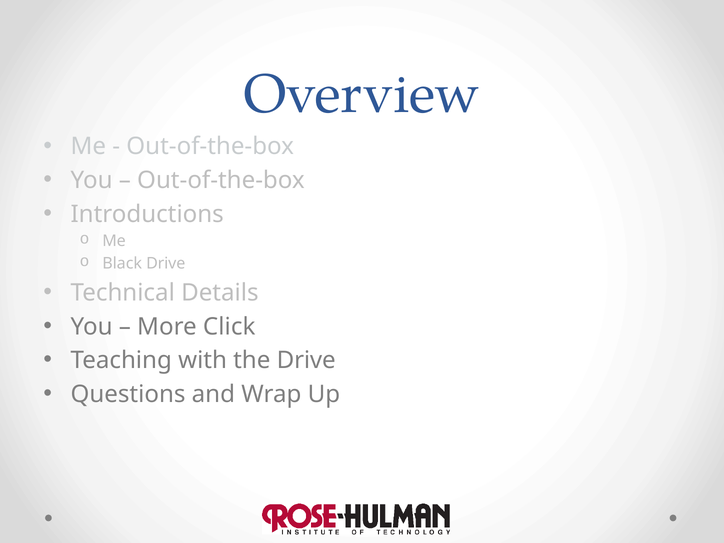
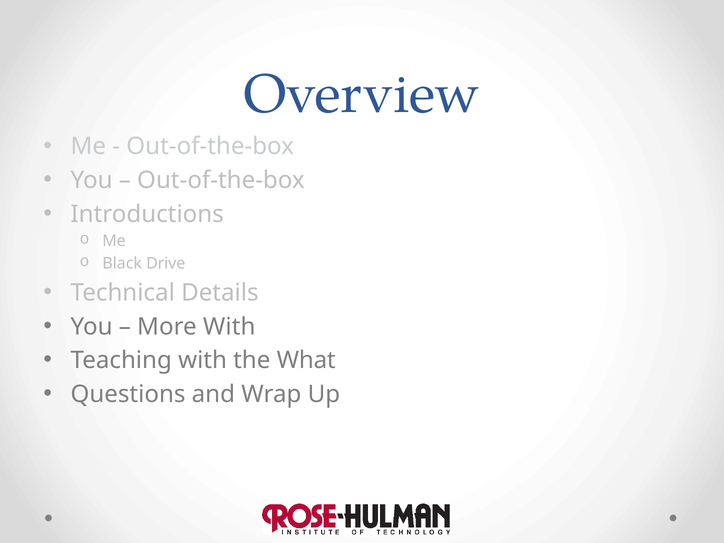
More Click: Click -> With (229, 327)
the Drive: Drive -> What (306, 360)
